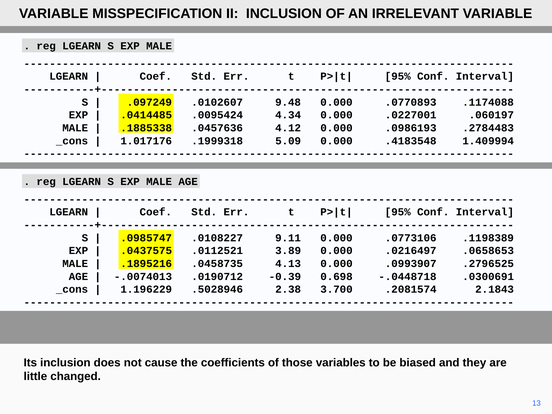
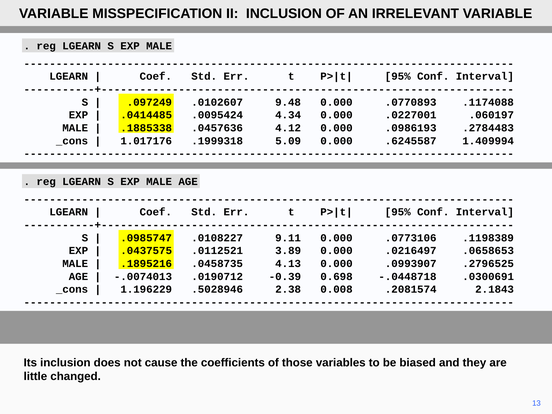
.4183548: .4183548 -> .6245587 (411, 141)
3.700: 3.700 -> 0.008 (337, 289)
